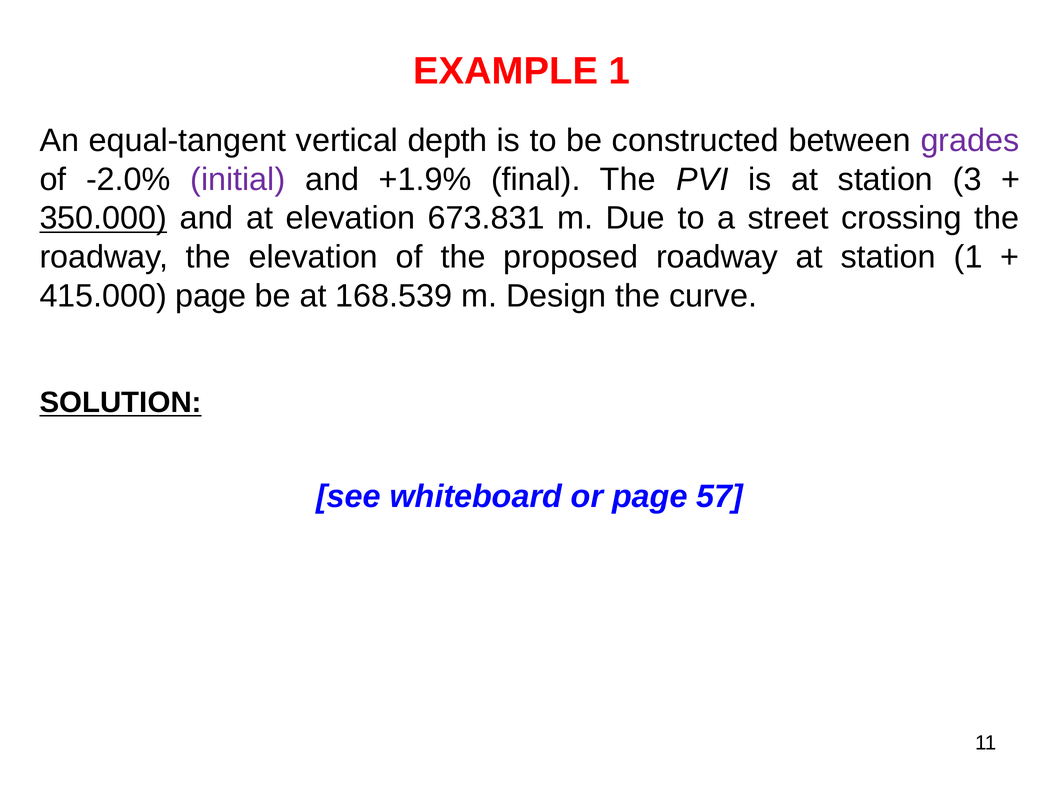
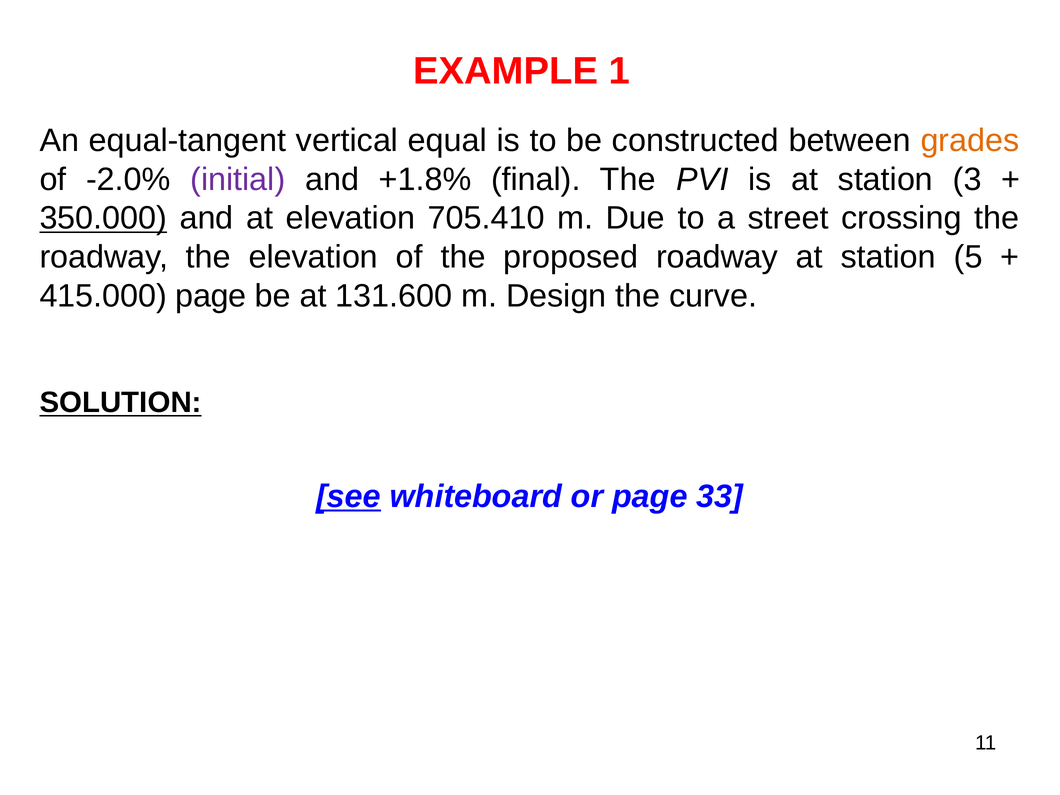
depth: depth -> equal (447, 141)
grades colour: purple -> orange (970, 141)
+1.9%: +1.9% -> +1.8% (425, 179)
673.831: 673.831 -> 705.410 (486, 218)
station 1: 1 -> 5 (968, 257)
168.539: 168.539 -> 131.600 (394, 296)
see underline: none -> present (349, 497)
57: 57 -> 33 (720, 497)
